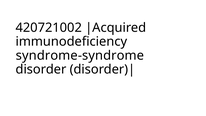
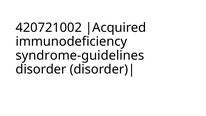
syndrome-syndrome: syndrome-syndrome -> syndrome-guidelines (80, 55)
